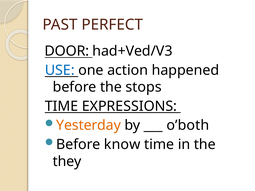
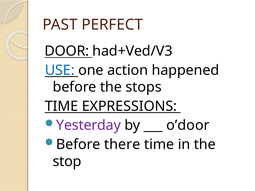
Yesterday colour: orange -> purple (89, 125)
o’both: o’both -> o’door (188, 125)
know: know -> there (122, 145)
they: they -> stop (67, 162)
